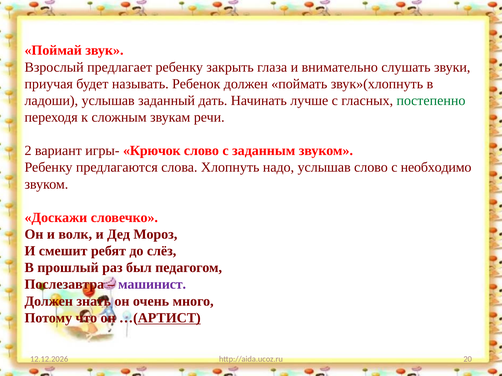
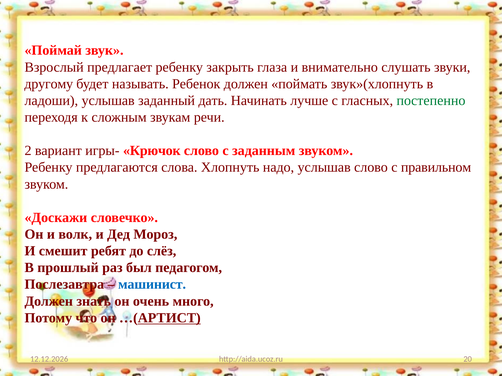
приучая: приучая -> другому (49, 84)
необходимо: необходимо -> правильном (436, 168)
машинист colour: purple -> blue (152, 285)
